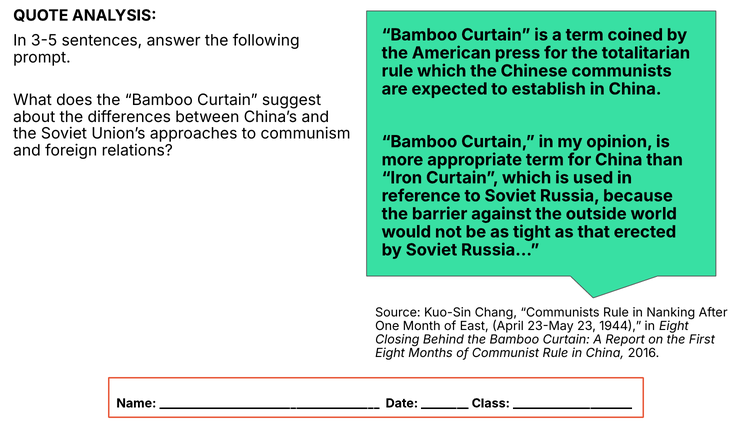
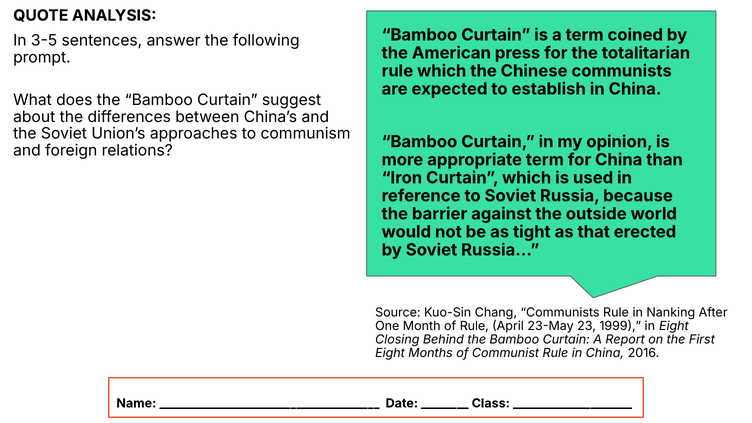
of East: East -> Rule (474, 326)
1944: 1944 -> 1999 (620, 326)
